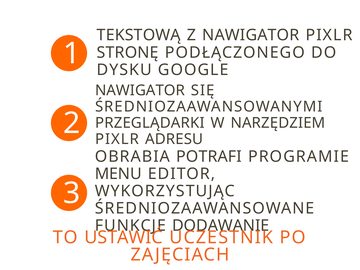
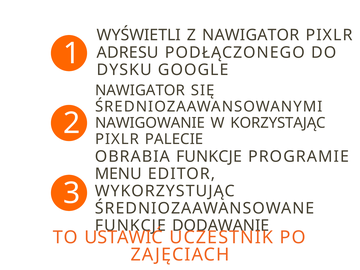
TEKSTOWĄ: TEKSTOWĄ -> WYŚWIETLI (139, 35)
STRONĘ: STRONĘ -> ADRESU (128, 53)
PRZEGLĄDARKI: PRZEGLĄDARKI -> NAWIGOWANIE (150, 123)
NARZĘDZIEM: NARZĘDZIEM -> KORZYSTAJĄC (278, 123)
ADRESU: ADRESU -> PALECIE (174, 139)
OBRABIA POTRAFI: POTRAFI -> FUNKCJE (209, 156)
